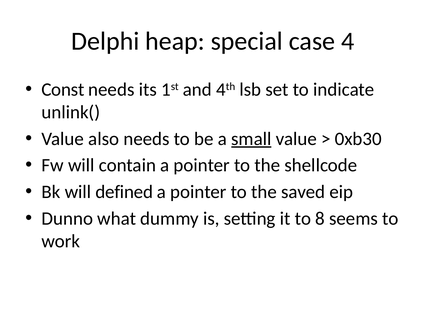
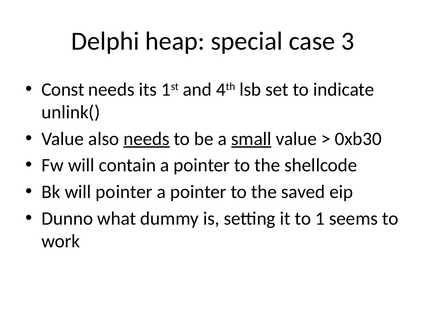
4: 4 -> 3 (348, 41)
needs underline: none -> present (146, 139)
will defined: defined -> pointer (124, 192)
8: 8 -> 1 (320, 218)
